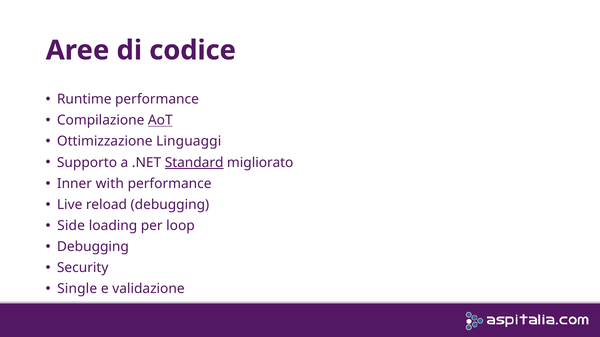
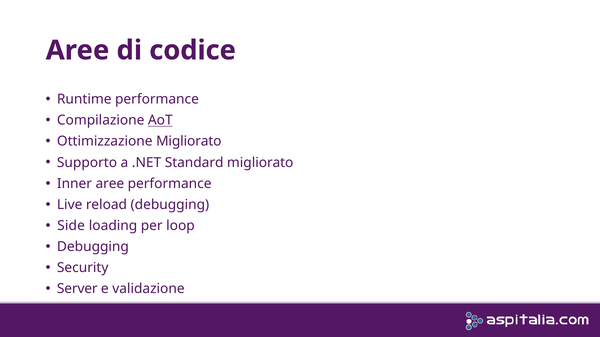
Ottimizzazione Linguaggi: Linguaggi -> Migliorato (189, 142)
Standard underline: present -> none (194, 163)
Inner with: with -> aree (110, 184)
Single: Single -> Server (77, 289)
